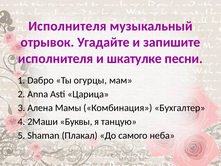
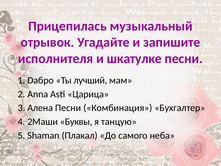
Исполнителя: Исполнителя -> Прицепилась (67, 26)
огурцы: огурцы -> лучший (90, 80)
Алена Мамы: Мамы -> Песни (68, 108)
